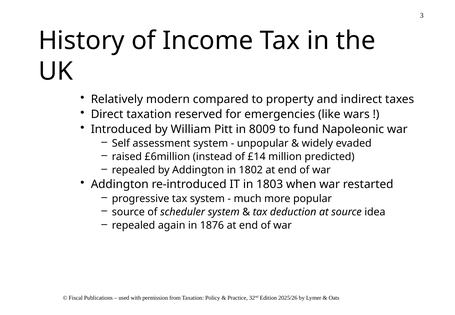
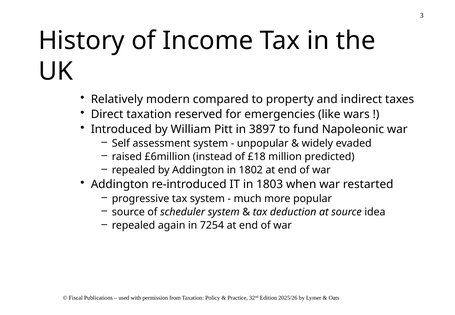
8009: 8009 -> 3897 (262, 129)
£14: £14 -> £18 (257, 157)
1876: 1876 -> 7254 (212, 225)
